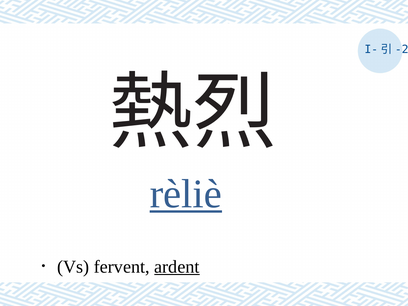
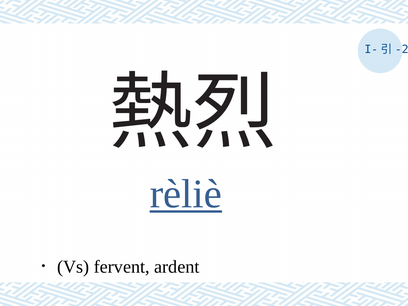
ardent underline: present -> none (177, 267)
